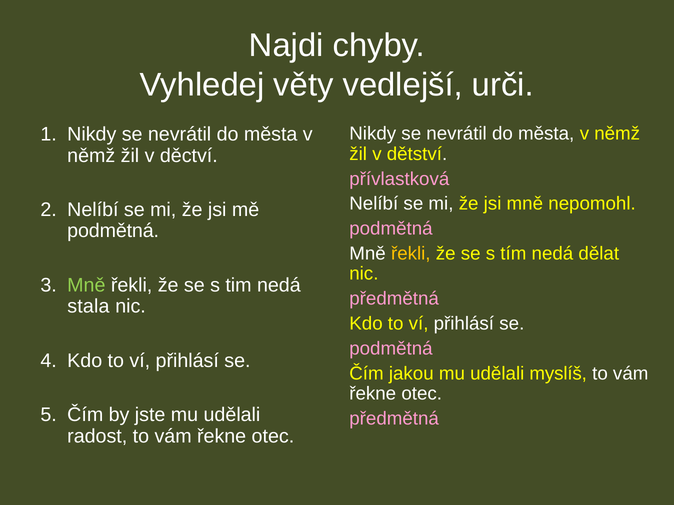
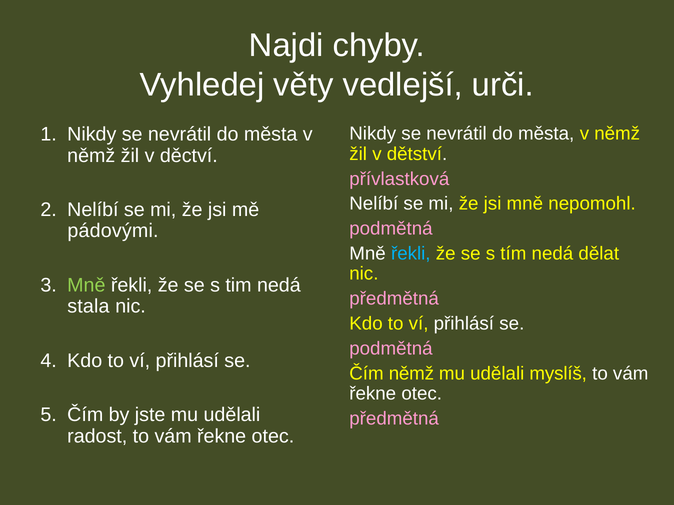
podmětná: podmětná -> pádovými (113, 231)
řekli colour: yellow -> light blue (411, 254)
Čím jakou: jakou -> němž (411, 374)
